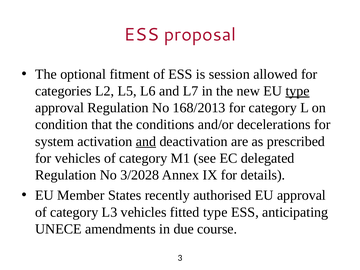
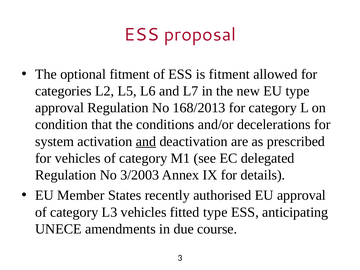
is session: session -> fitment (229, 74)
type underline: present -> none (298, 91)
3/2028: 3/2028 -> 3/2003 (140, 175)
